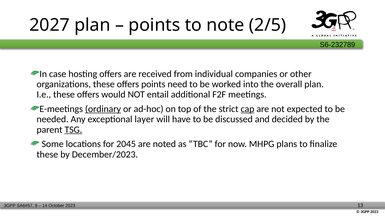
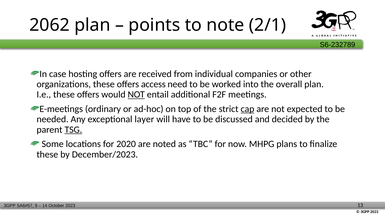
2027: 2027 -> 2062 (50, 25)
2/5: 2/5 -> 2/1 (268, 25)
offers points: points -> access (153, 84)
NOT underline: none -> present (136, 95)
ordinary underline: present -> none (103, 109)
2045: 2045 -> 2020 (126, 144)
